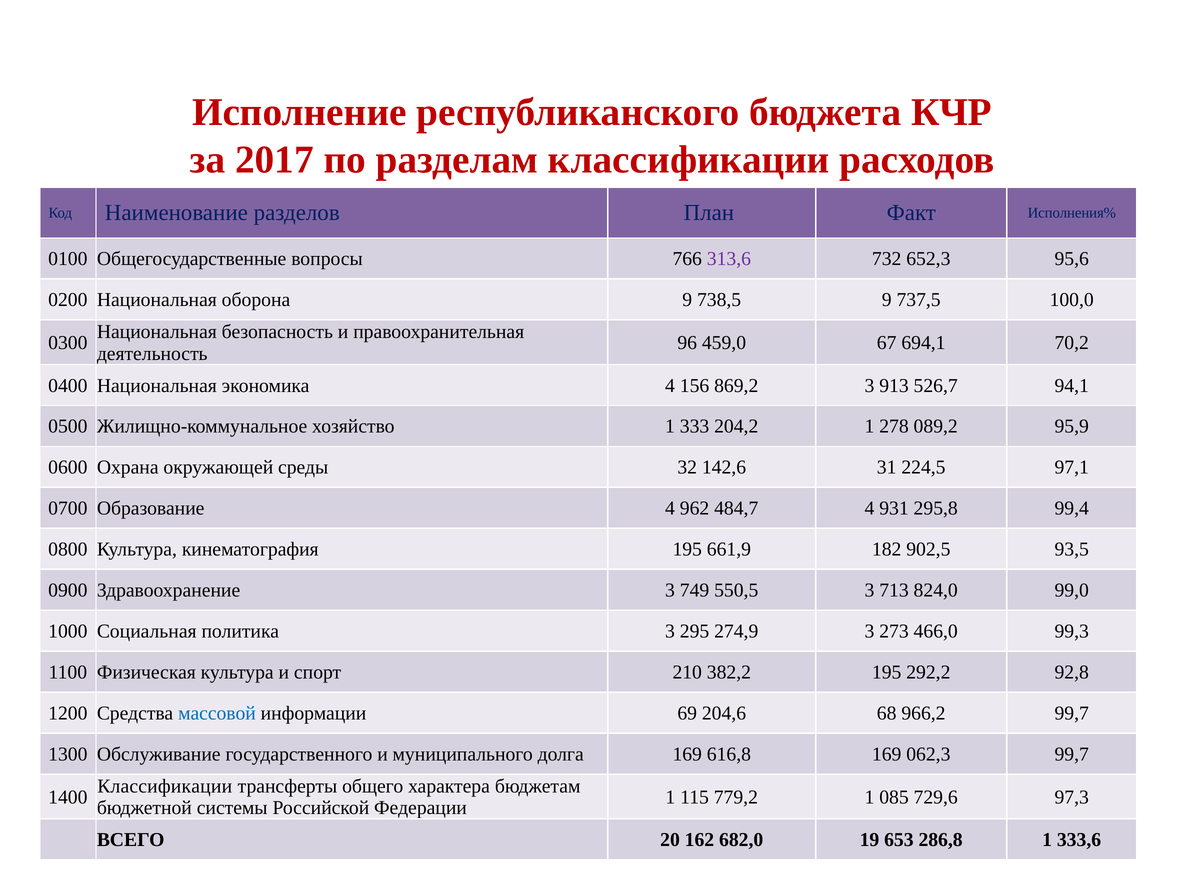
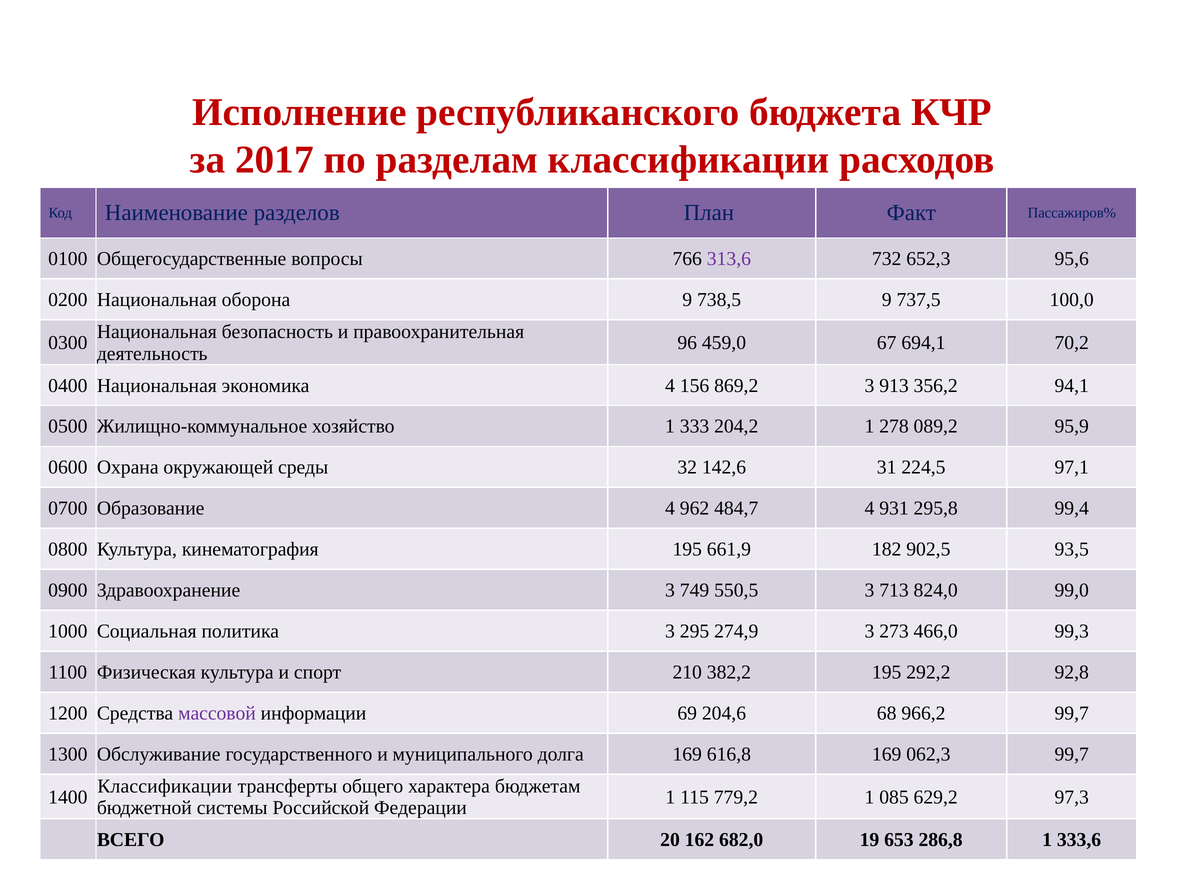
Исполнения%: Исполнения% -> Пассажиров% (1072, 213)
526,7: 526,7 -> 356,2 (936, 386)
массовой colour: blue -> purple (217, 713)
729,6: 729,6 -> 629,2 (936, 797)
